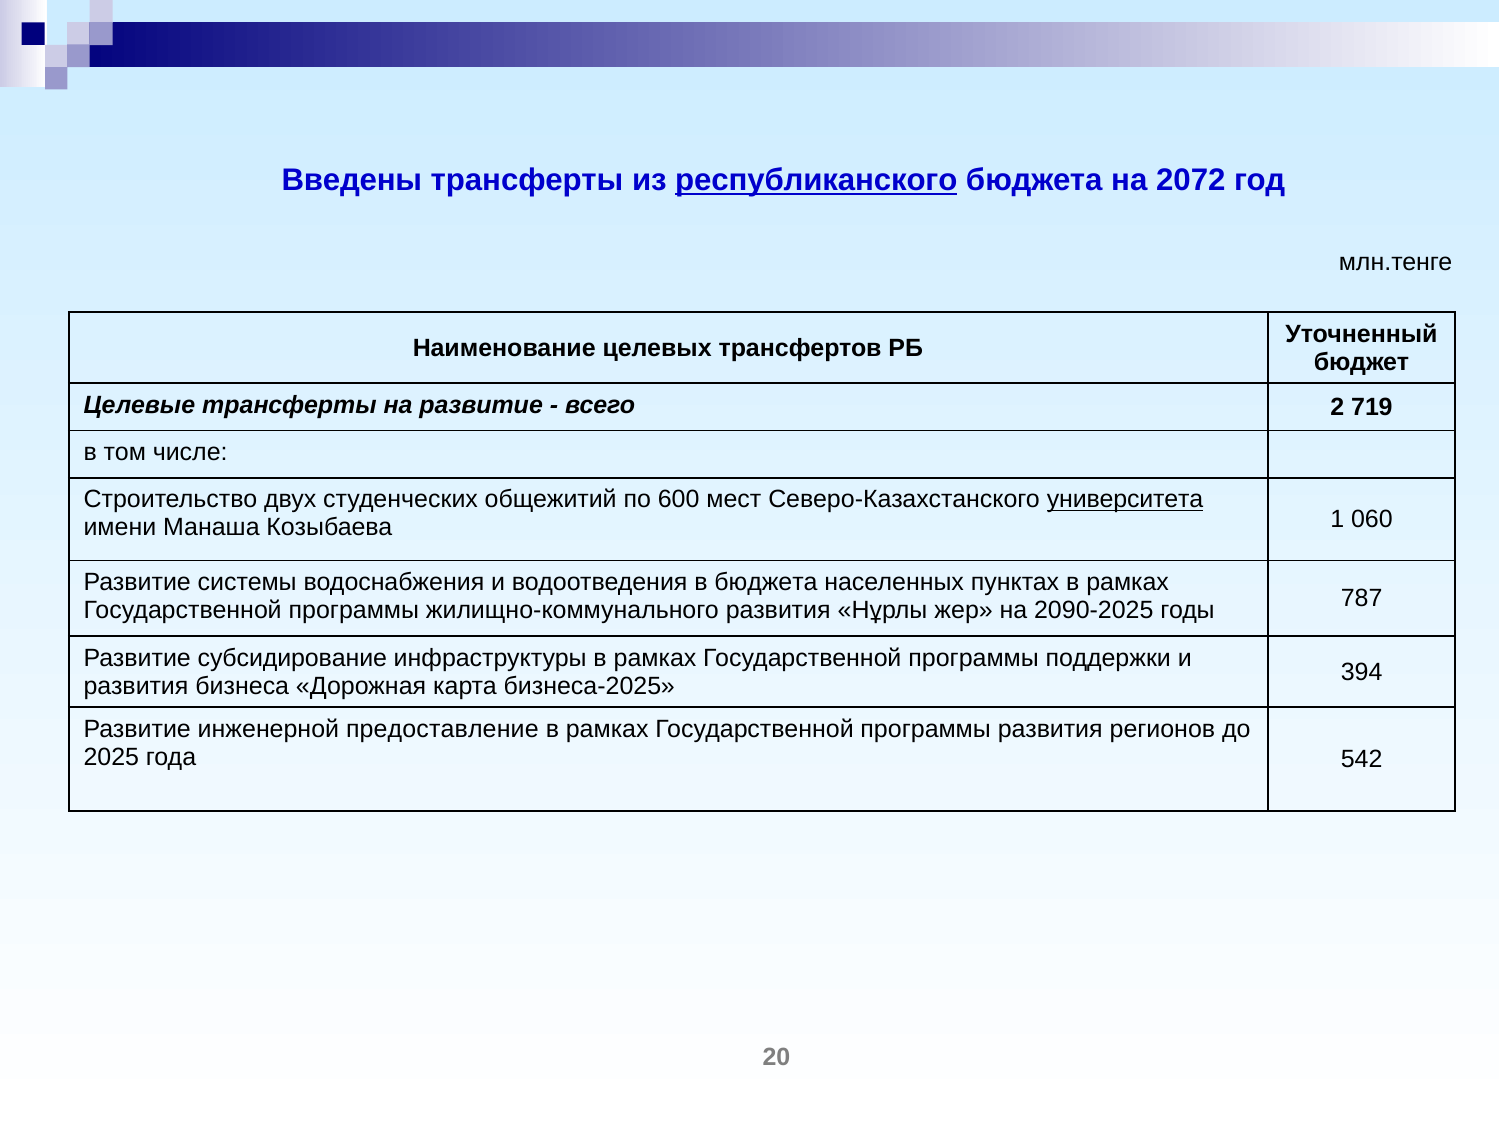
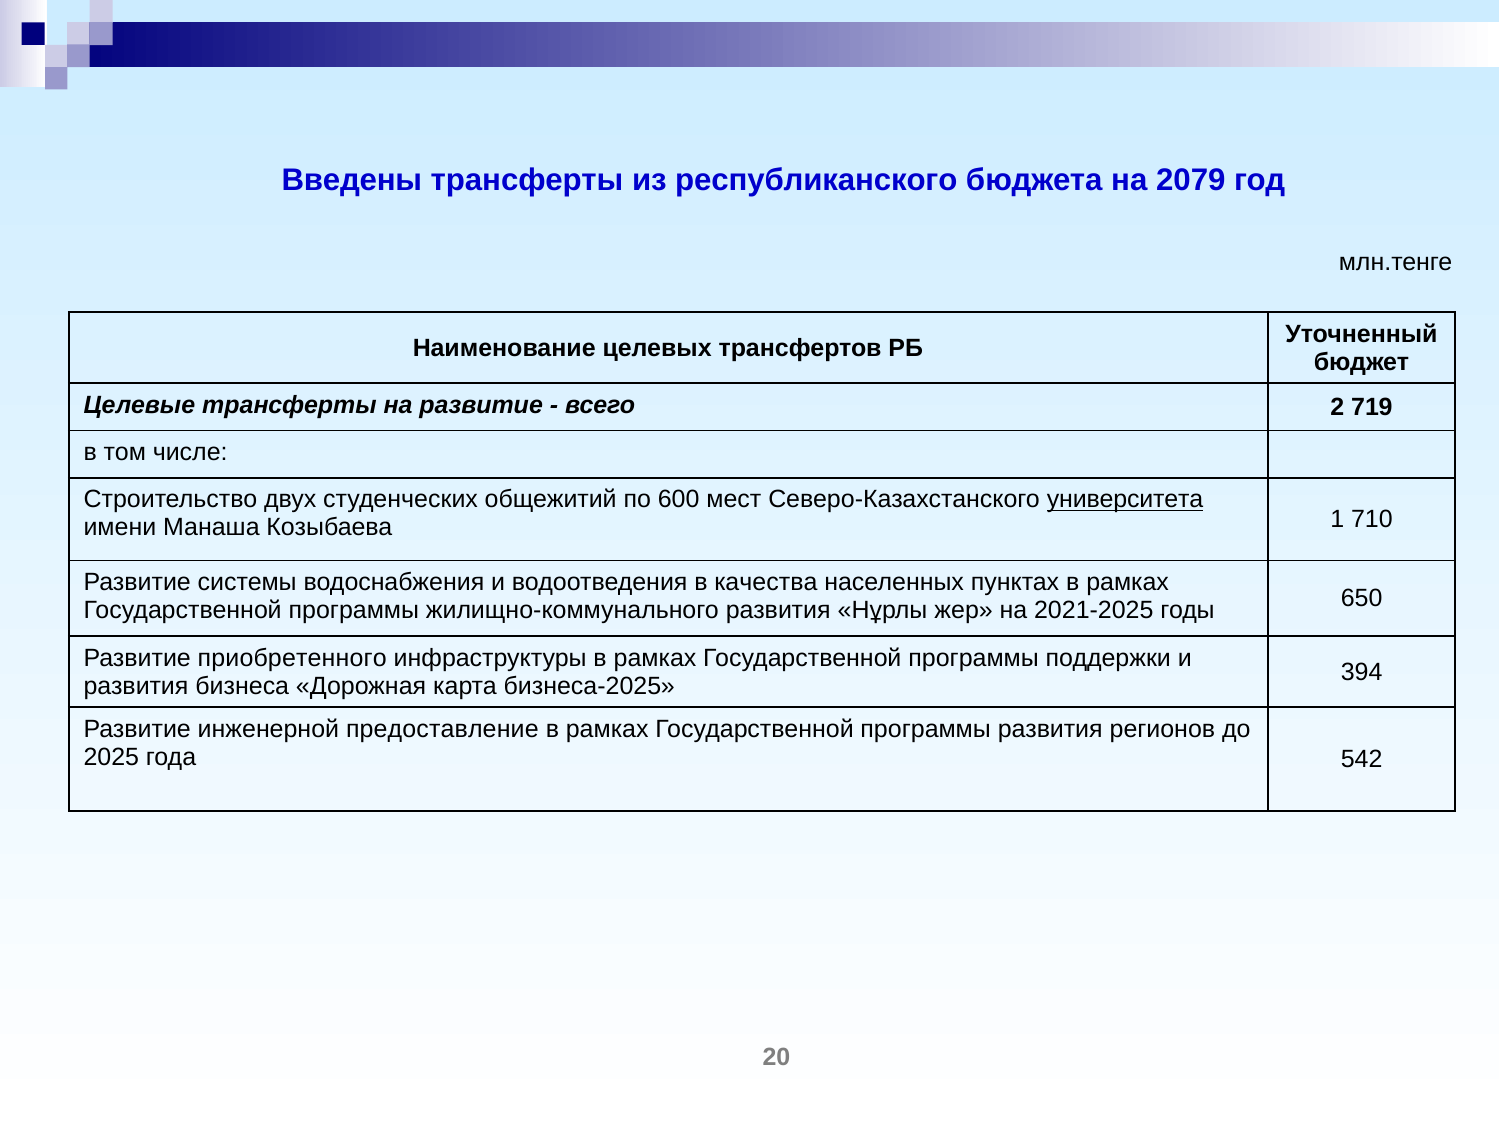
республиканского underline: present -> none (816, 180)
2072: 2072 -> 2079 (1191, 180)
060: 060 -> 710 (1372, 520)
в бюджета: бюджета -> качества (766, 583)
2090-2025: 2090-2025 -> 2021-2025 (1094, 610)
787: 787 -> 650 (1362, 599)
субсидирование: субсидирование -> приобретенного (292, 658)
